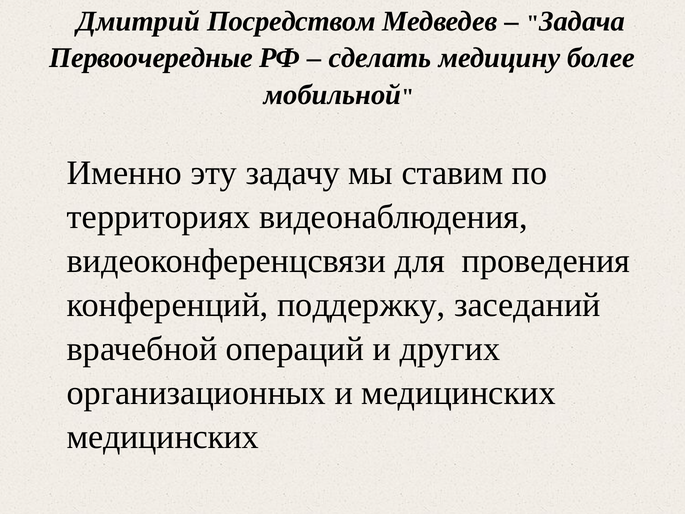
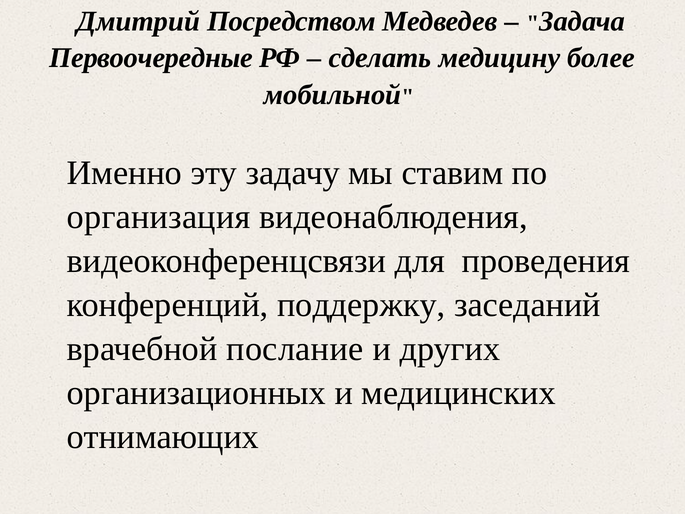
территориях: территориях -> организация (159, 217)
операций: операций -> послание (295, 349)
медицинских: медицинских -> отнимающих (163, 437)
